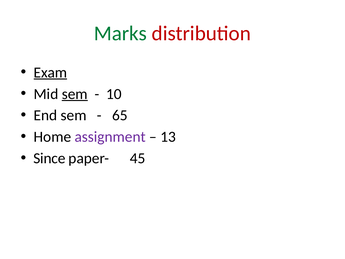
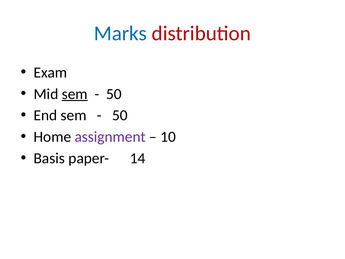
Marks colour: green -> blue (120, 33)
Exam underline: present -> none (50, 72)
10: 10 -> 50 (114, 94)
65: 65 -> 50 (120, 115)
13: 13 -> 10 (168, 137)
Since: Since -> Basis (49, 158)
45: 45 -> 14 (138, 158)
